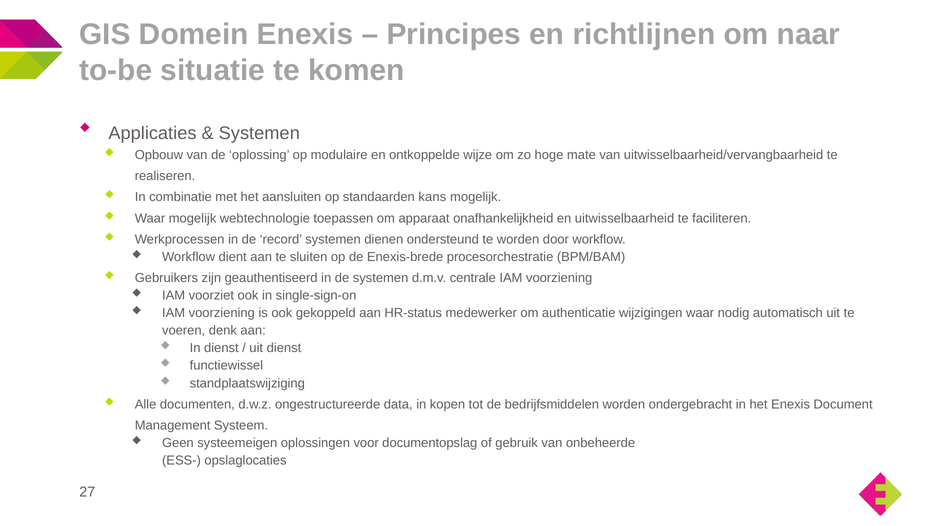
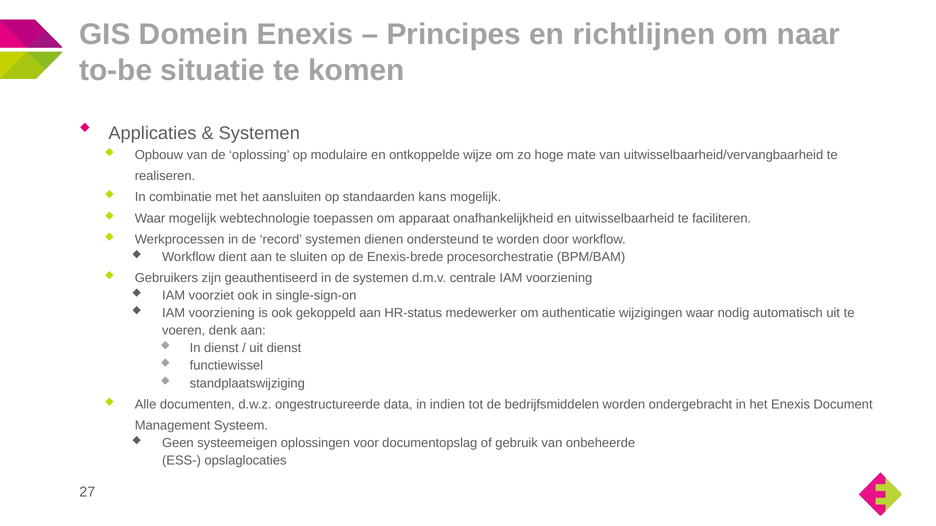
kopen: kopen -> indien (447, 405)
